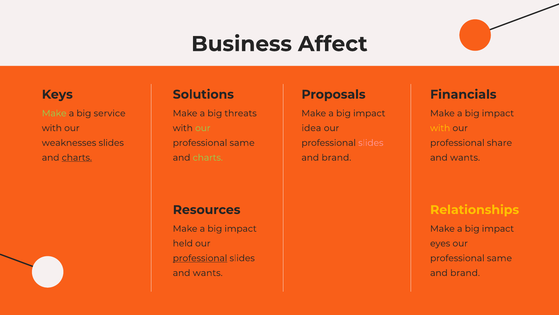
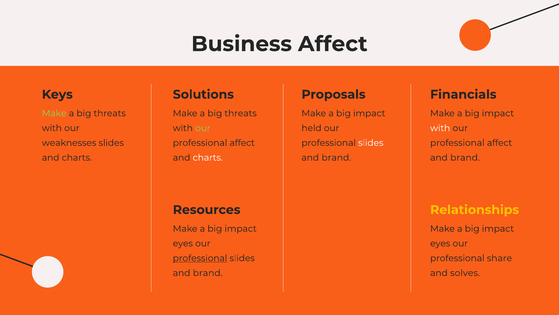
service: service -> threats (110, 113)
idea: idea -> held (311, 128)
with colour: yellow -> white (440, 128)
same: same -> affect (242, 143)
slides colour: pink -> white (371, 143)
share: share -> affect (500, 143)
charts underline: present -> none (77, 157)
charts colour: light green -> white (208, 157)
wants: wants -> brand (465, 157)
held: held -> eyes (183, 243)
same: same -> share (499, 258)
wants: wants -> brand (208, 273)
brand: brand -> solves (465, 273)
